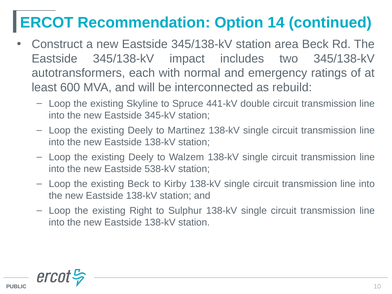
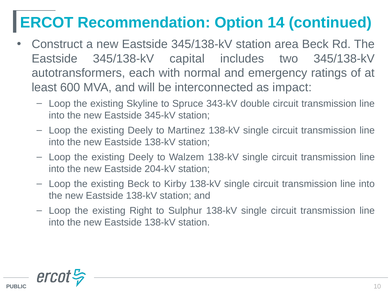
impact: impact -> capital (187, 59)
rebuild: rebuild -> impact (292, 87)
441-kV: 441-kV -> 343-kV (222, 104)
538-kV: 538-kV -> 204-kV (160, 169)
